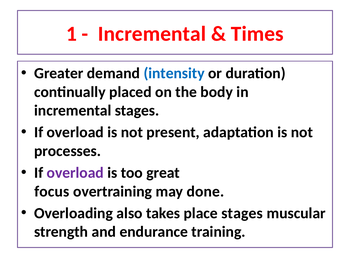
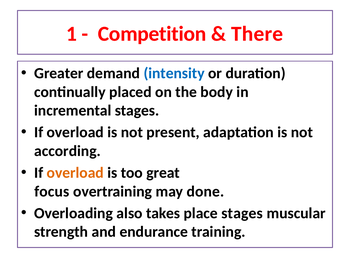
Incremental: Incremental -> Competition (152, 34)
Times: Times -> There (257, 34)
processes: processes -> according (68, 151)
overload colour: purple -> orange (75, 173)
